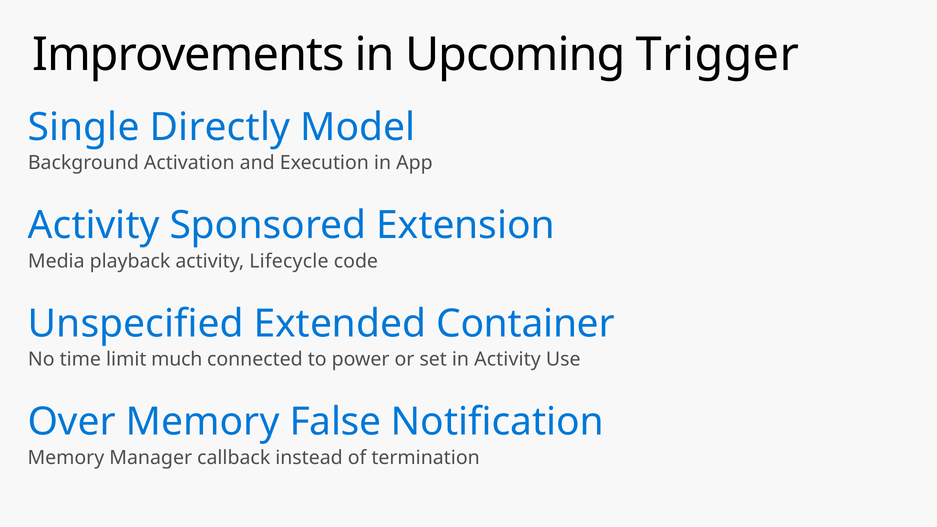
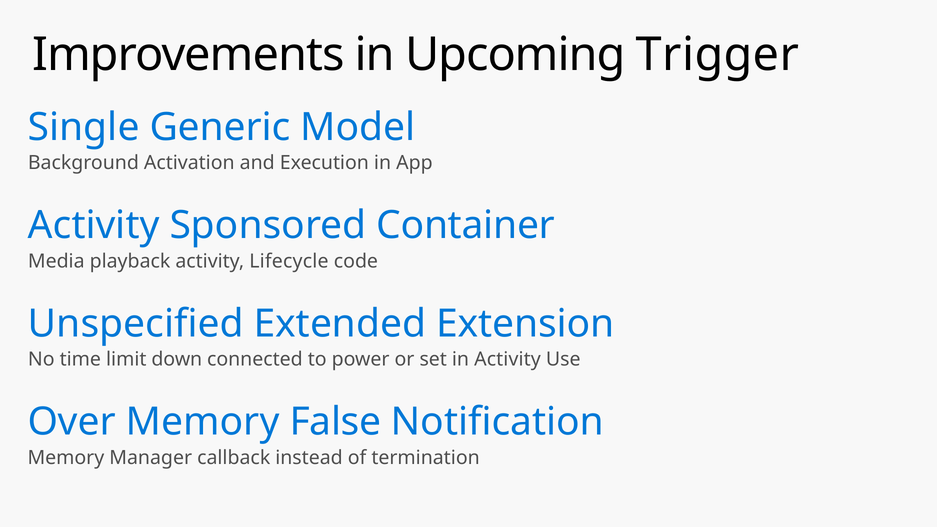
Directly: Directly -> Generic (220, 127)
Extension: Extension -> Container (466, 225)
Container: Container -> Extension (525, 324)
much: much -> down (177, 359)
